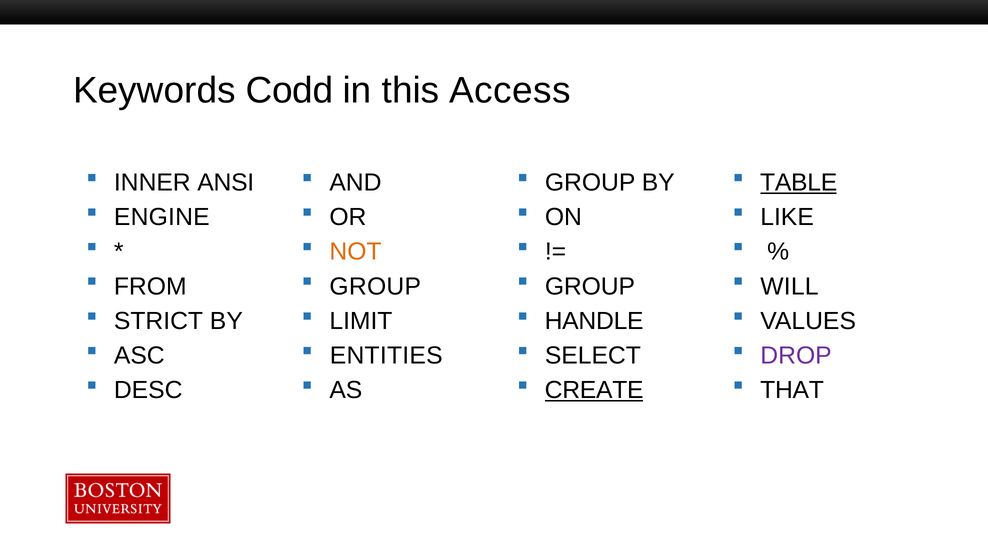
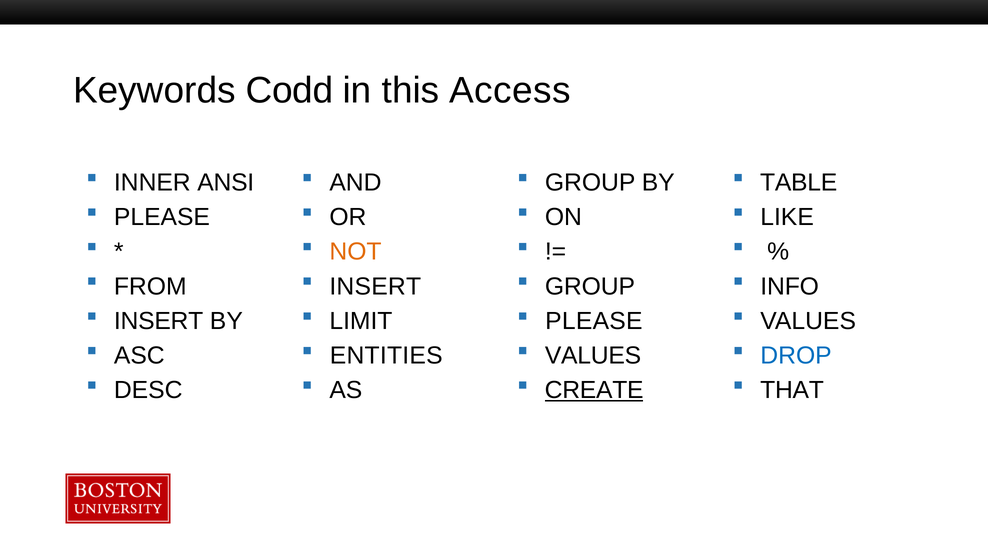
TABLE underline: present -> none (799, 183)
ENGINE: ENGINE -> PLEASE (162, 217)
GROUP: GROUP -> INSERT (375, 286)
WILL: WILL -> INFO (790, 286)
STRICT: STRICT -> INSERT (159, 321)
HANDLE: HANDLE -> PLEASE (594, 321)
SELECT: SELECT -> VALUES (593, 355)
DROP colour: purple -> blue (796, 355)
